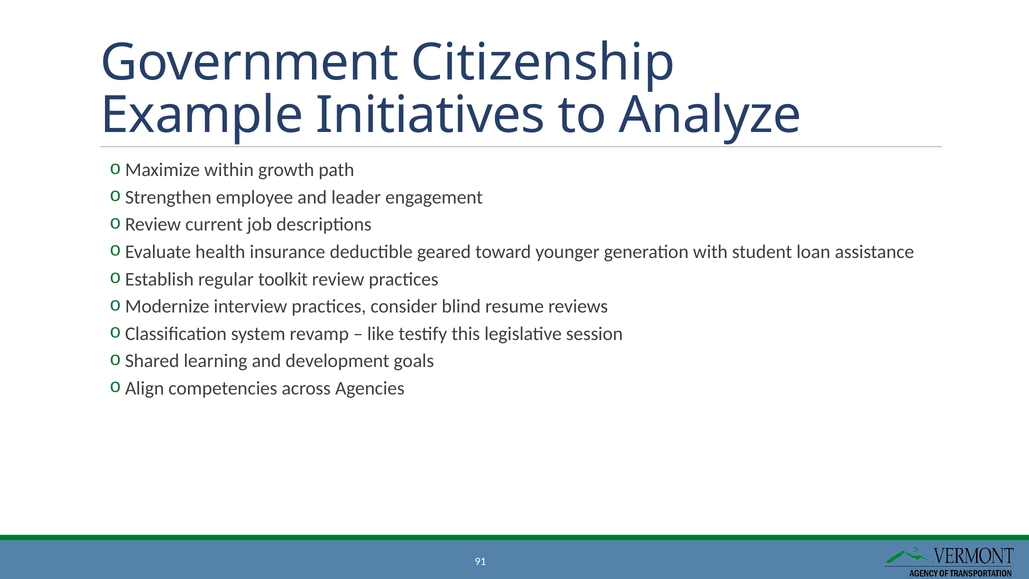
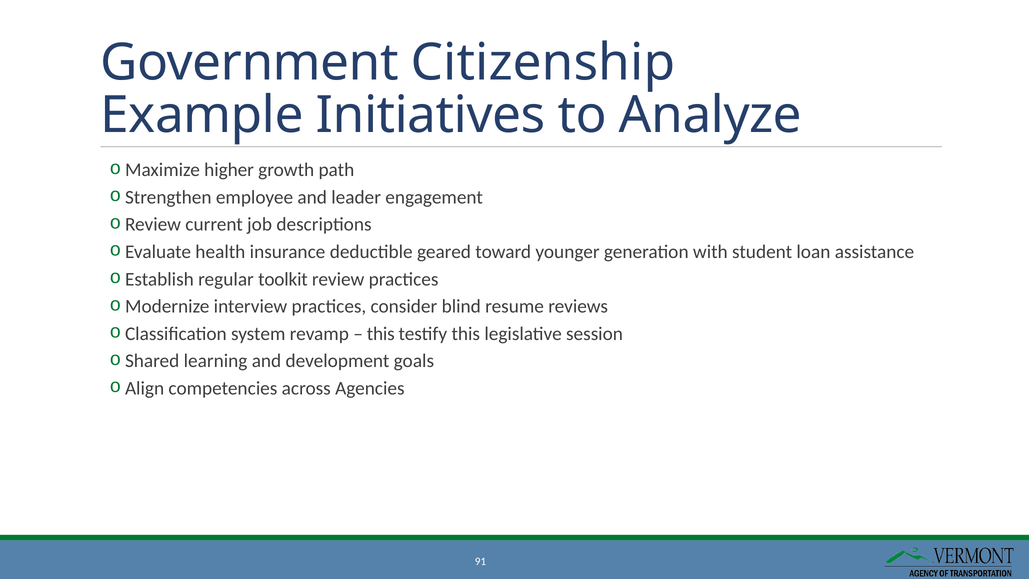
within: within -> higher (229, 170)
like: like -> this (381, 334)
